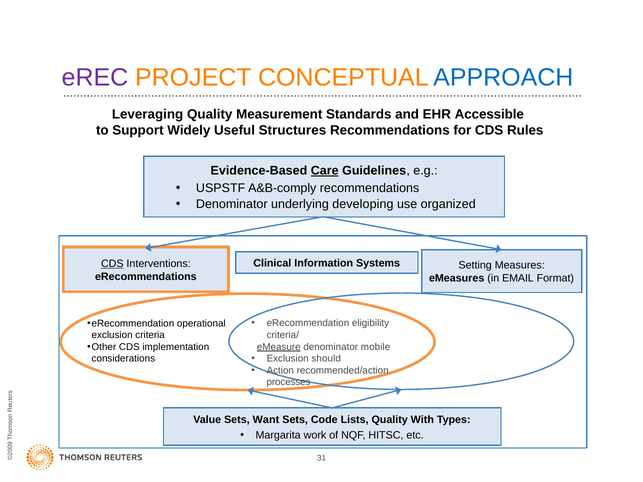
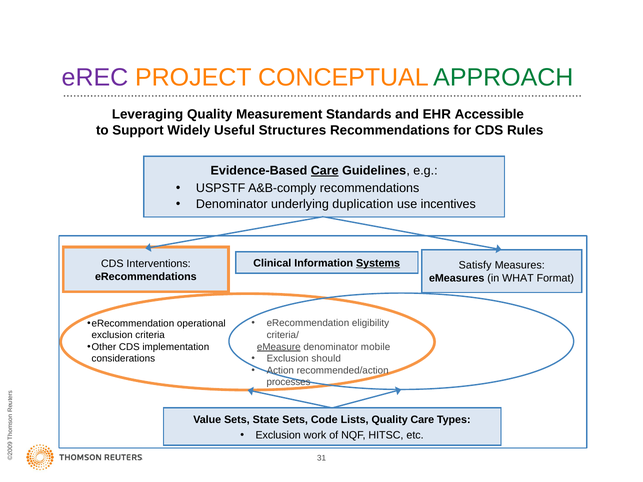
APPROACH colour: blue -> green (503, 77)
developing: developing -> duplication (363, 204)
organized: organized -> incentives (448, 204)
Systems underline: none -> present (378, 263)
CDS underline: present -> none (112, 264)
Setting: Setting -> Satisfy (475, 266)
EMAIL: EMAIL -> WHAT (518, 278)
Want: Want -> State (266, 420)
Quality With: With -> Care (422, 420)
Margarita: Margarita -> Exclusion (278, 435)
